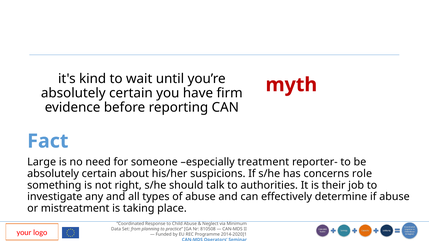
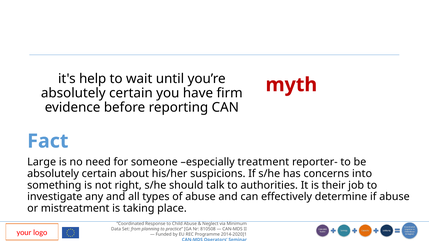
kind: kind -> help (93, 79)
role: role -> into (362, 174)
